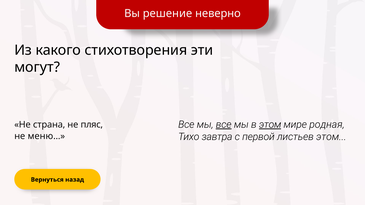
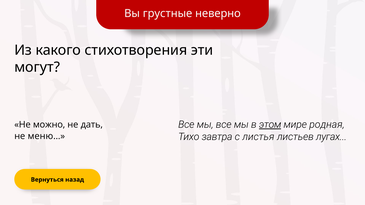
решение: решение -> грустные (168, 14)
все underline: present -> none (224, 125)
страна: страна -> можно (49, 125)
пляс: пляс -> дать (92, 125)
первой: первой -> листья (258, 137)
листьев этом: этом -> лугах (331, 137)
